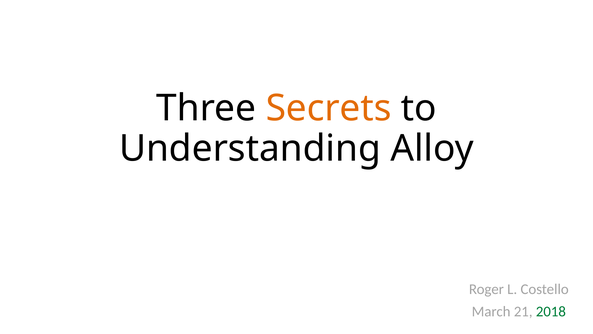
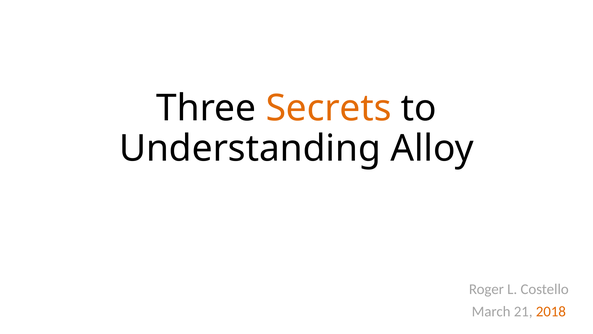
2018 colour: green -> orange (551, 311)
